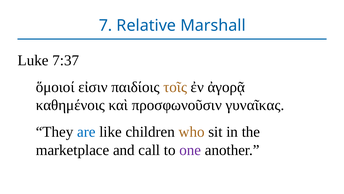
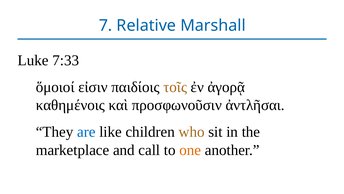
7:37: 7:37 -> 7:33 (66, 60)
γυναῖκας: γυναῖκας -> ἀντλῆσαι (255, 105)
one colour: purple -> orange (190, 150)
